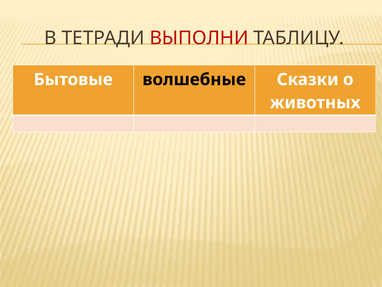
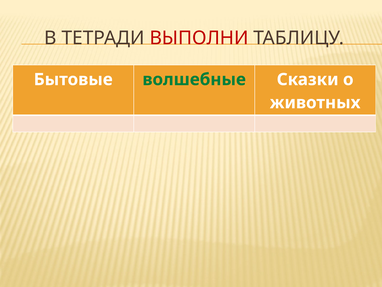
волшебные colour: black -> green (194, 79)
